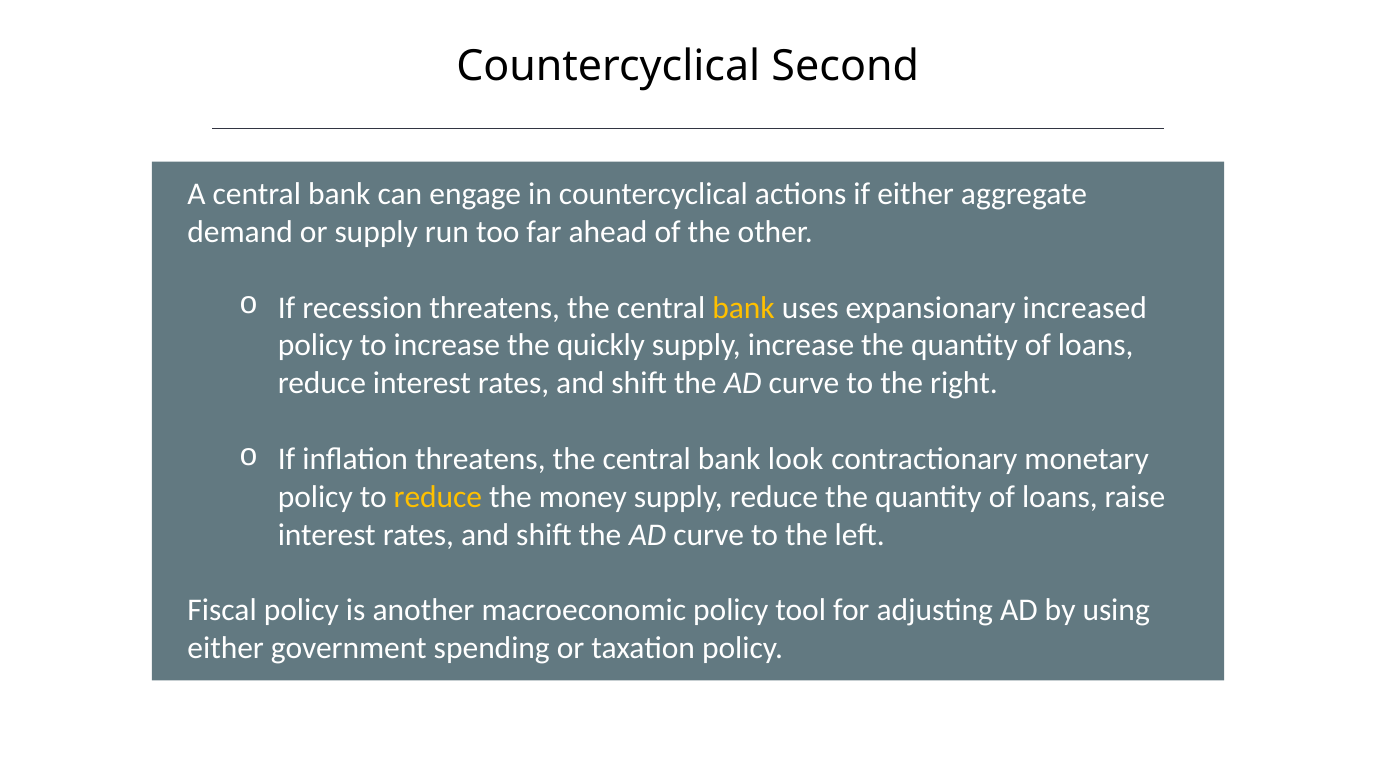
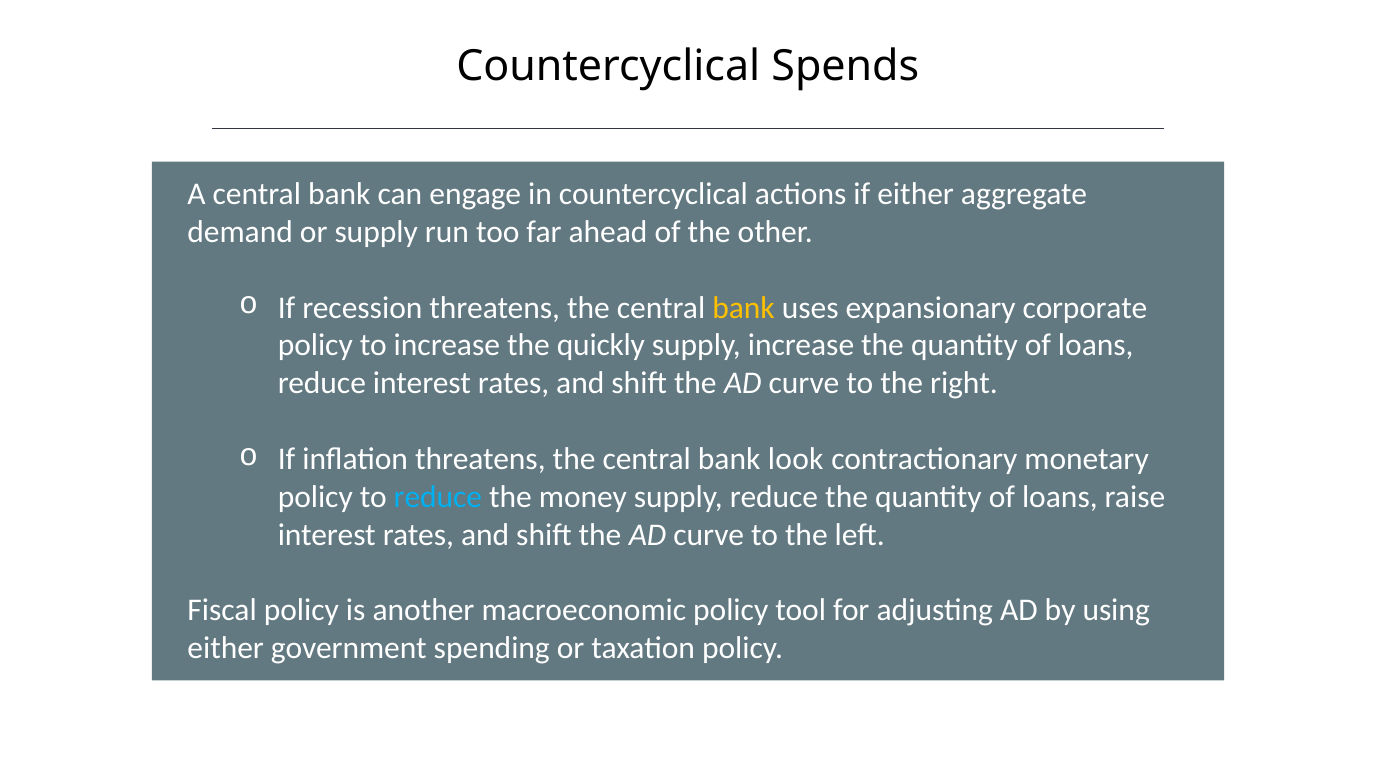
Second: Second -> Spends (845, 66)
increased: increased -> corporate (1085, 308)
reduce colour: yellow -> light blue (438, 497)
